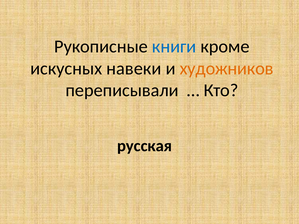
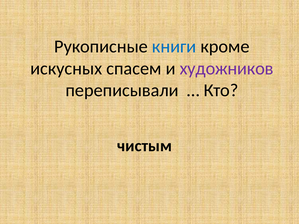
навеки: навеки -> спасем (134, 69)
художников colour: orange -> purple (227, 69)
русская: русская -> чистым (145, 146)
